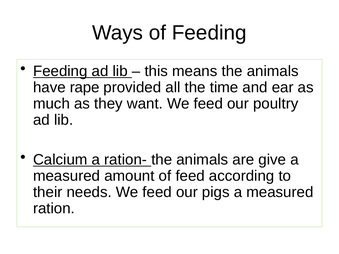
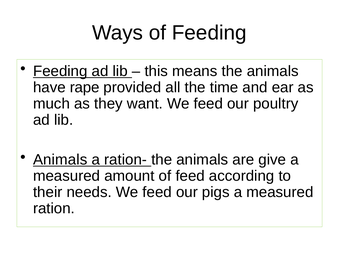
Calcium: Calcium -> Animals (60, 160)
